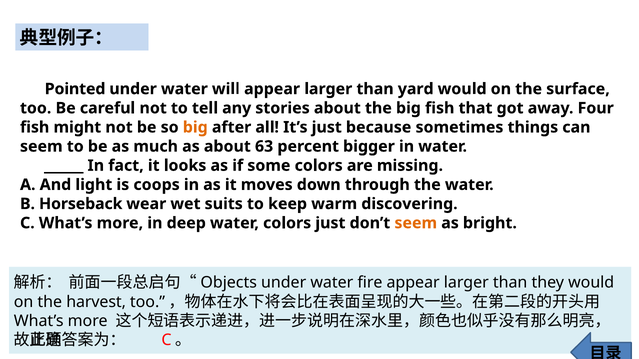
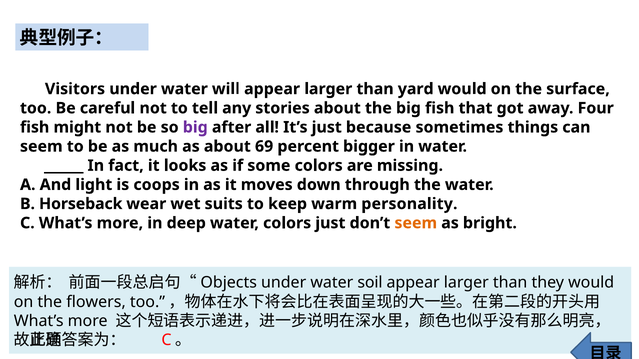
Pointed: Pointed -> Visitors (75, 89)
big colour: orange -> purple (195, 127)
63: 63 -> 69 (264, 147)
discovering: discovering -> personality (409, 204)
fire: fire -> soil (370, 283)
harvest: harvest -> flowers (96, 302)
